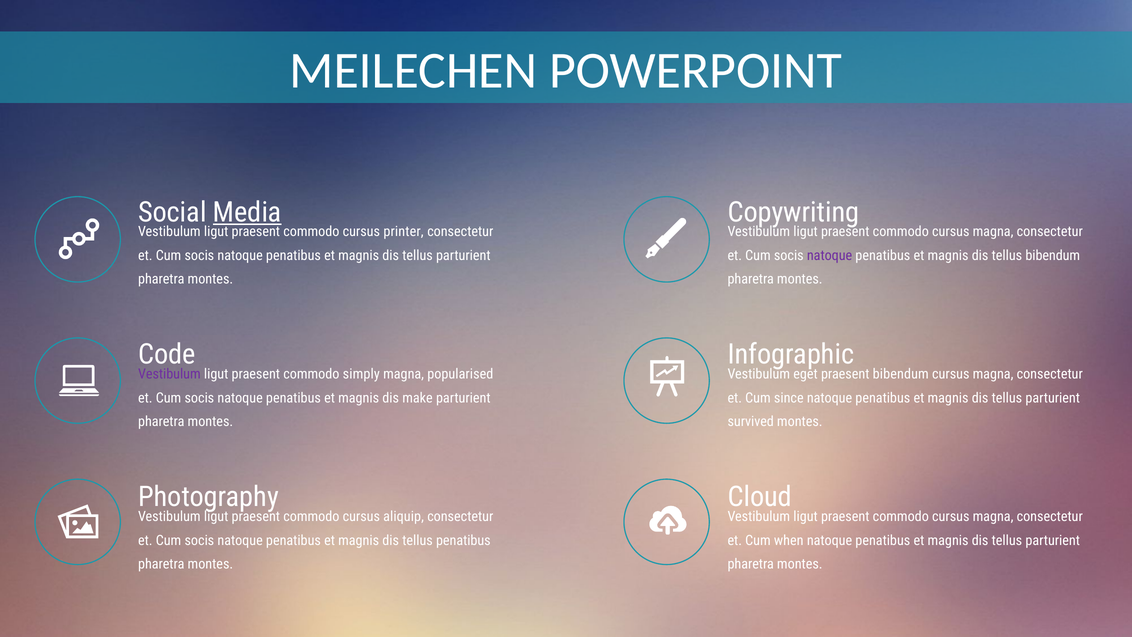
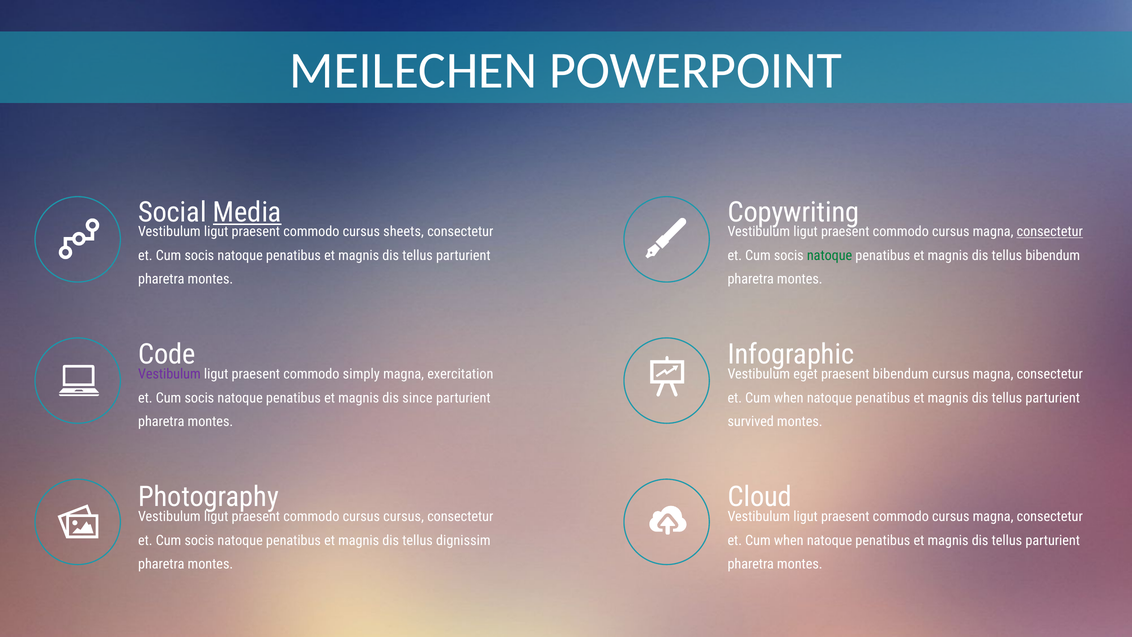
printer: printer -> sheets (404, 232)
consectetur underline: none -> present (1050, 232)
natoque colour: purple -> green (830, 255)
popularised: popularised -> exercitation (460, 374)
make: make -> since (417, 398)
since: since -> when (789, 398)
cursus aliquip: aliquip -> cursus (404, 516)
tellus penatibus: penatibus -> dignissim (463, 540)
